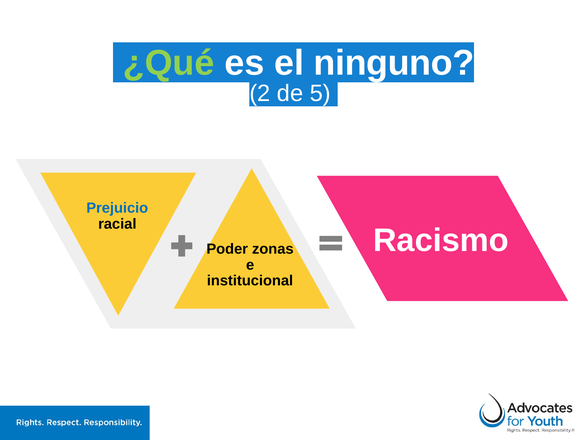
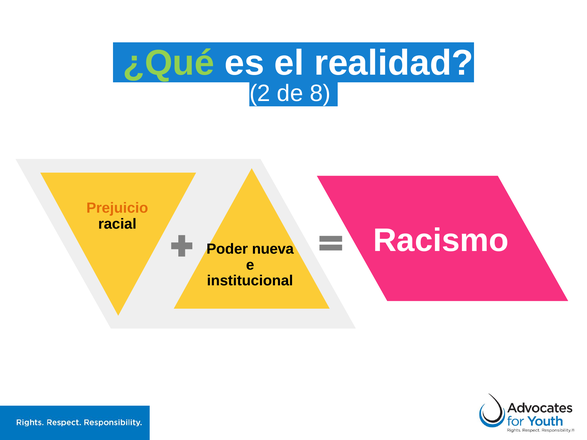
ninguno: ninguno -> realidad (394, 63)
5: 5 -> 8 (320, 94)
Prejuicio colour: blue -> orange (117, 208)
zonas: zonas -> nueva (273, 249)
